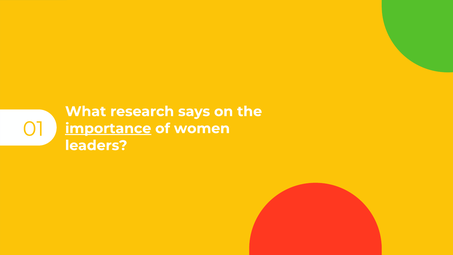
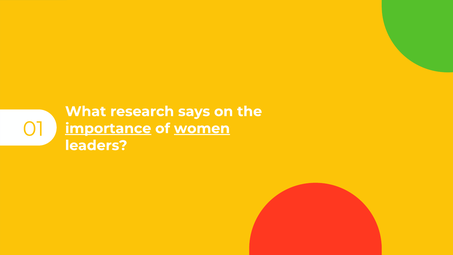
women underline: none -> present (202, 128)
